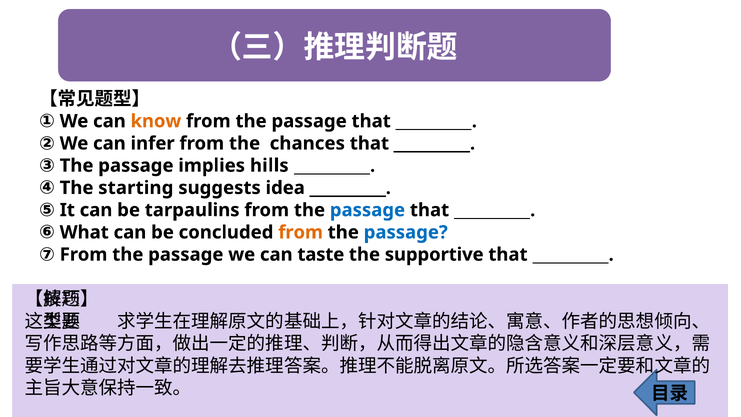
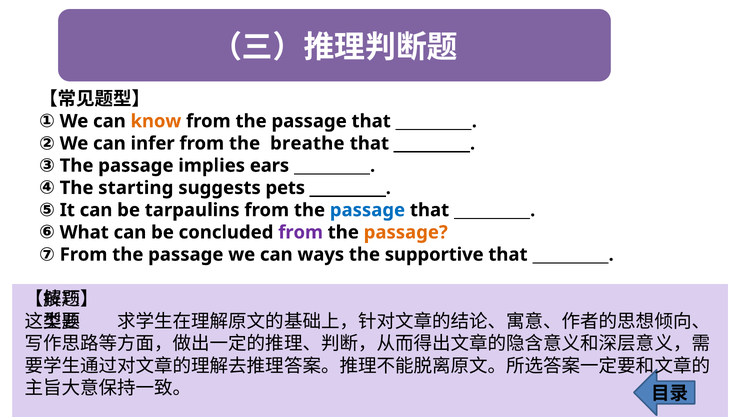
chances: chances -> breathe (307, 143)
hills: hills -> ears (269, 166)
idea: idea -> pets (285, 188)
from colour: orange -> purple (301, 232)
passage colour: blue -> orange (406, 232)
taste: taste -> ways (321, 254)
